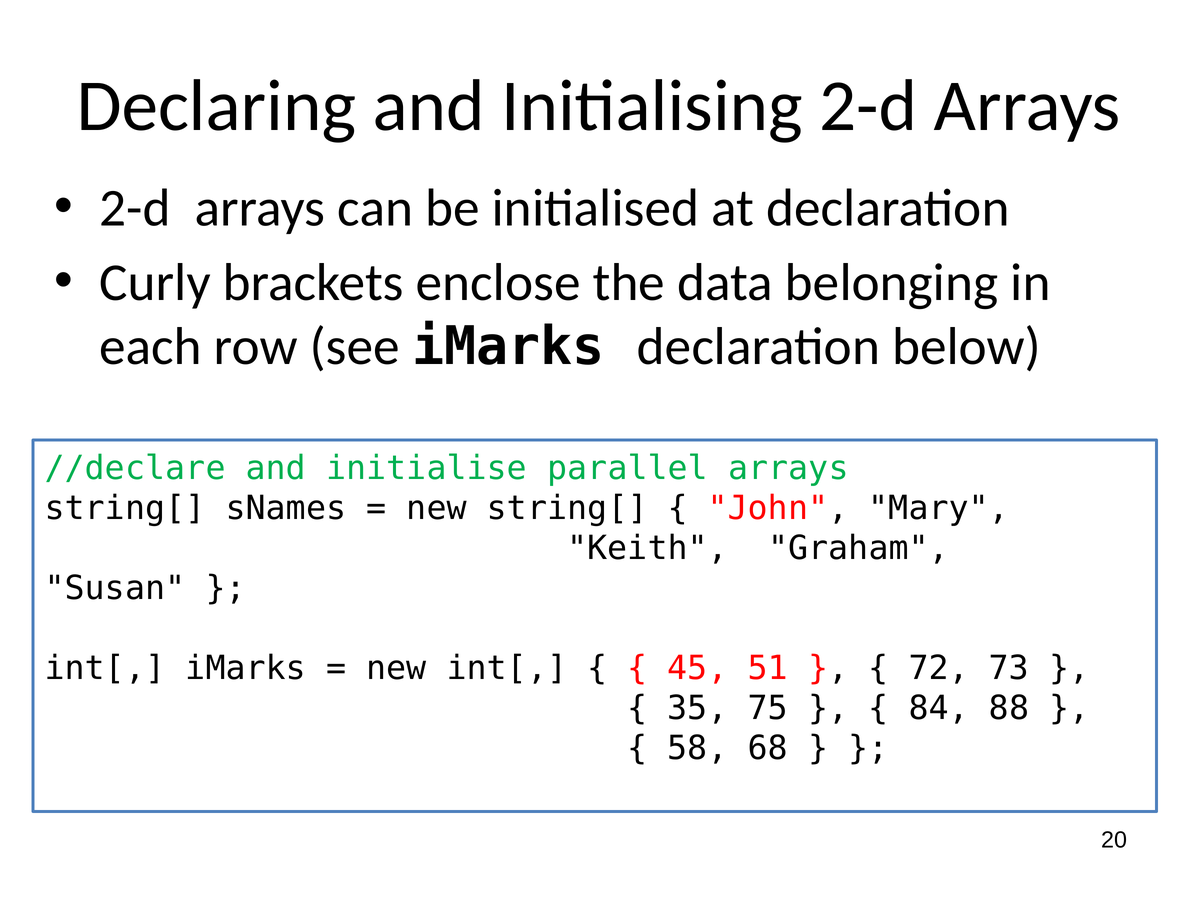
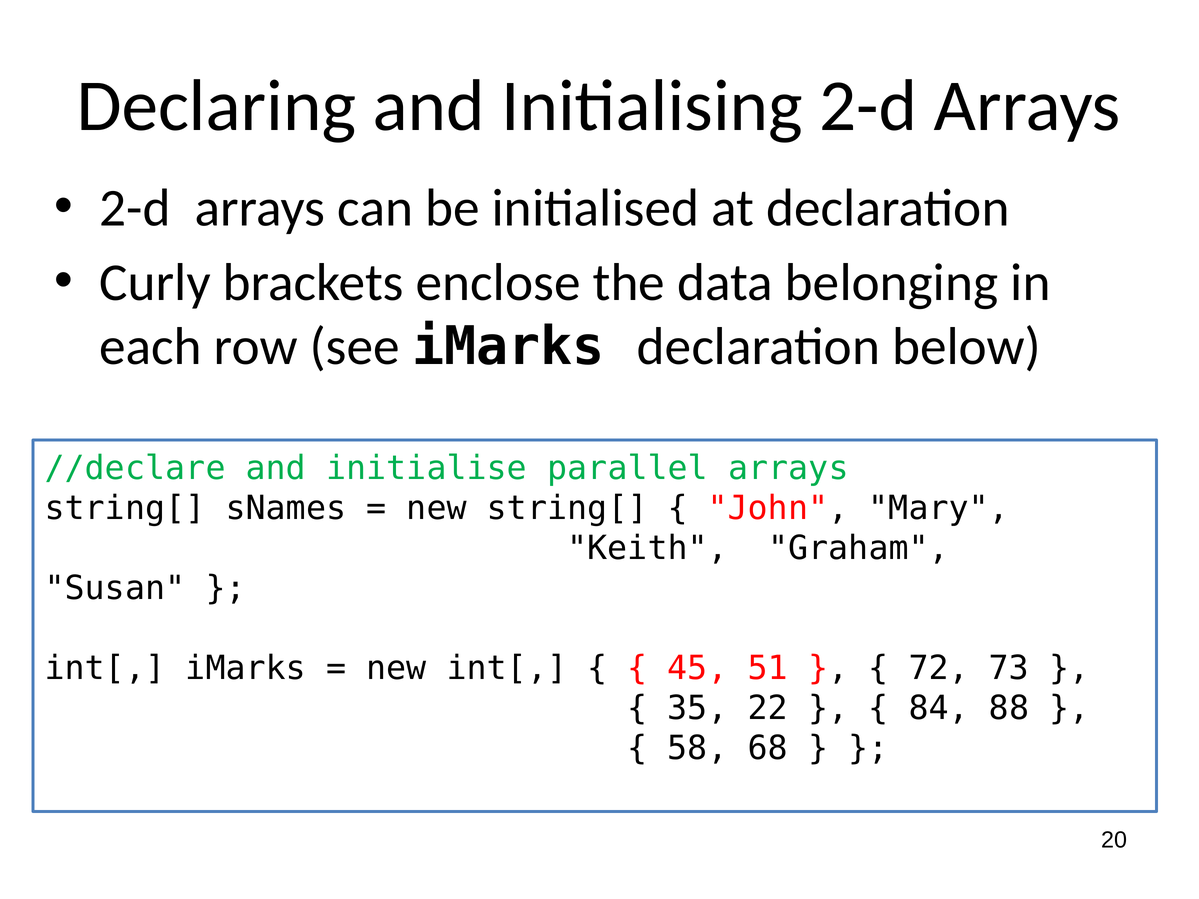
75: 75 -> 22 (768, 708)
